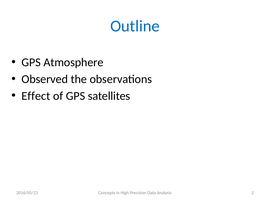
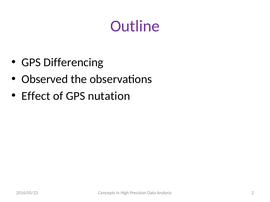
Outline colour: blue -> purple (135, 26)
Atmosphere: Atmosphere -> Differencing (73, 62)
satellites: satellites -> nutation (109, 96)
